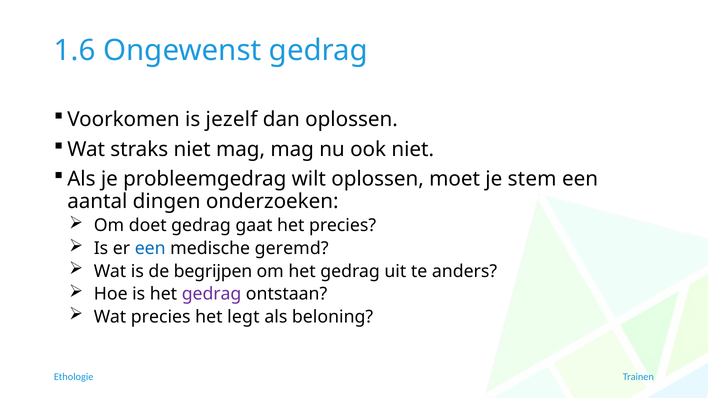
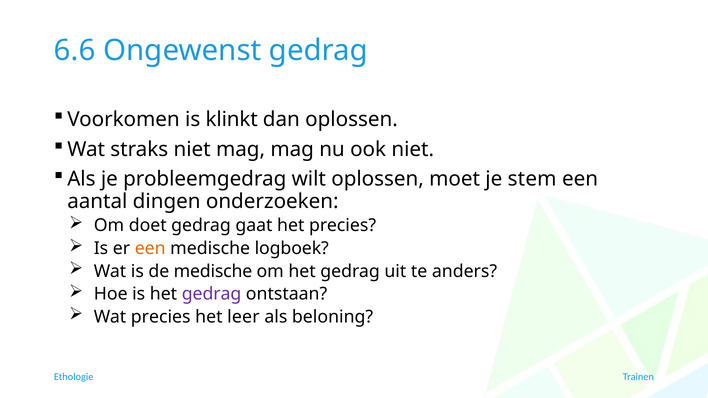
1.6: 1.6 -> 6.6 (75, 50)
jezelf: jezelf -> klinkt (232, 120)
een colour: blue -> orange (150, 249)
geremd: geremd -> logboek (292, 249)
de begrijpen: begrijpen -> medische (213, 271)
legt: legt -> leer (243, 317)
